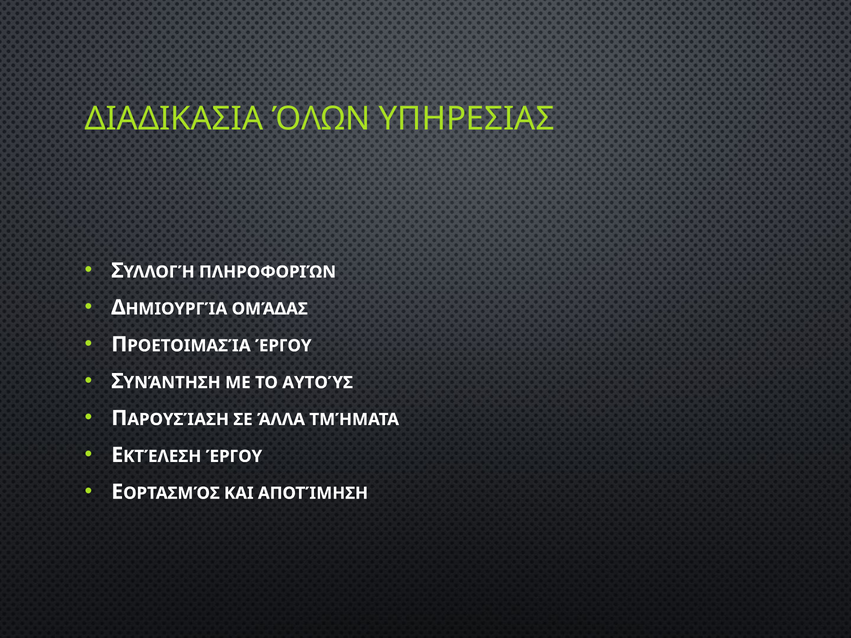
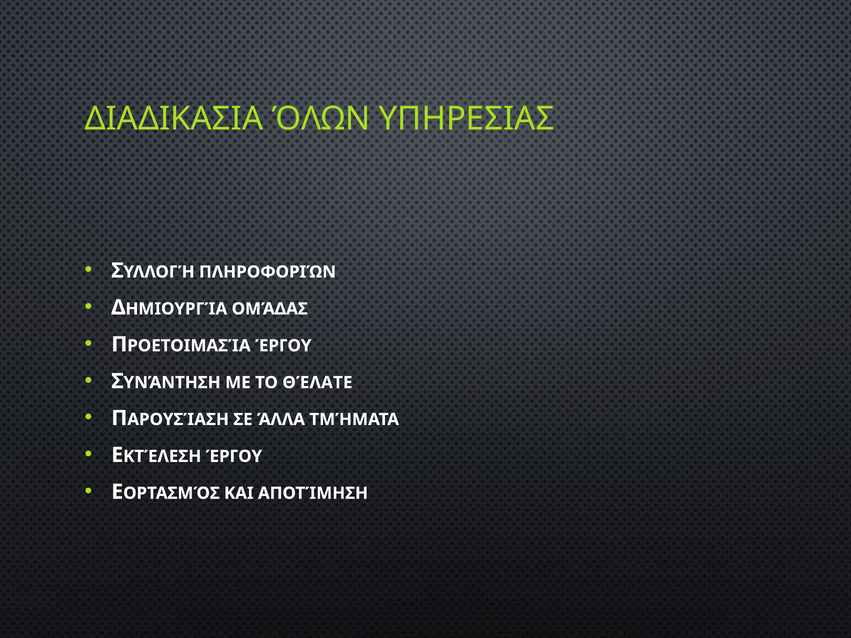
ΑΥΤΟΎΣ: ΑΥΤΟΎΣ -> ΘΈΛΑΤΕ (317, 383)
